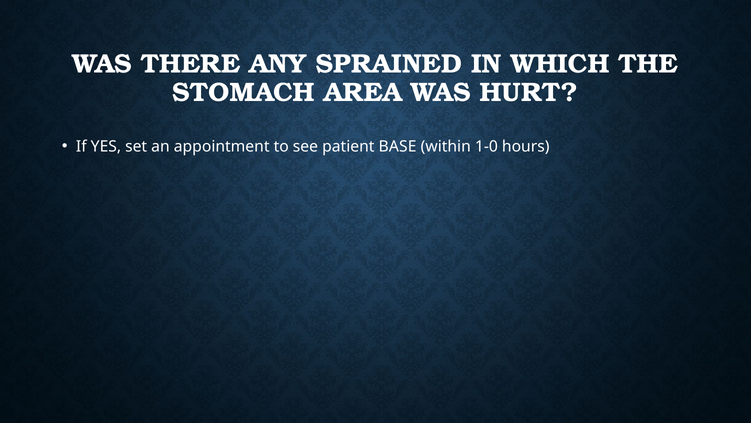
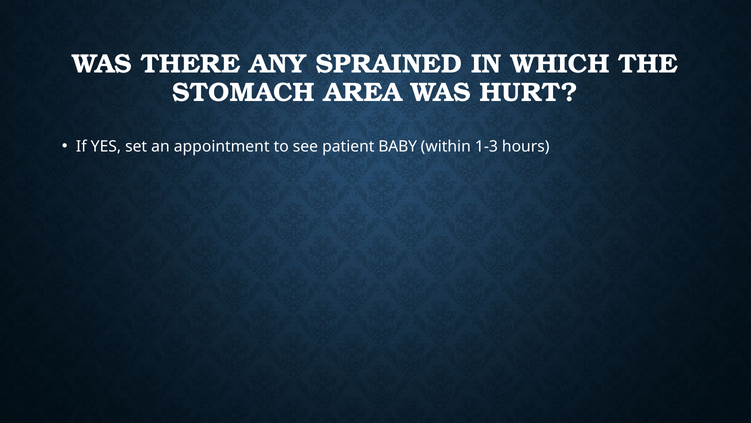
BASE: BASE -> BABY (398, 146)
1-0: 1-0 -> 1-3 (486, 146)
